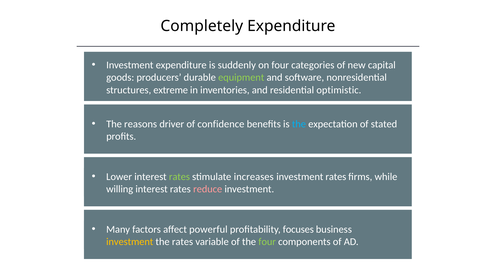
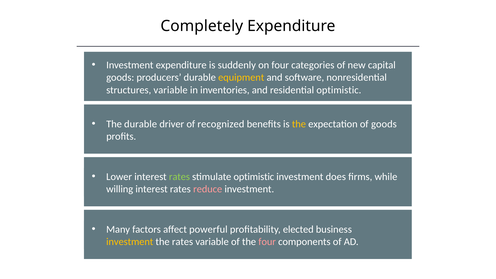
equipment colour: light green -> yellow (241, 78)
structures extreme: extreme -> variable (171, 90)
The reasons: reasons -> durable (141, 124)
confidence: confidence -> recognized (221, 124)
the colour: light blue -> yellow (299, 124)
of stated: stated -> goods (384, 124)
stimulate increases: increases -> optimistic (254, 177)
investment rates: rates -> does (336, 177)
focuses: focuses -> elected (298, 229)
four colour: light green -> pink (267, 242)
